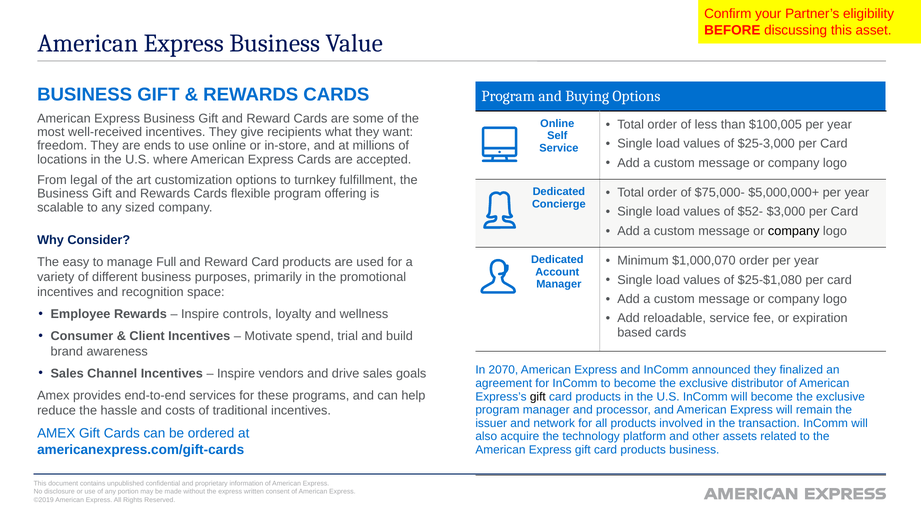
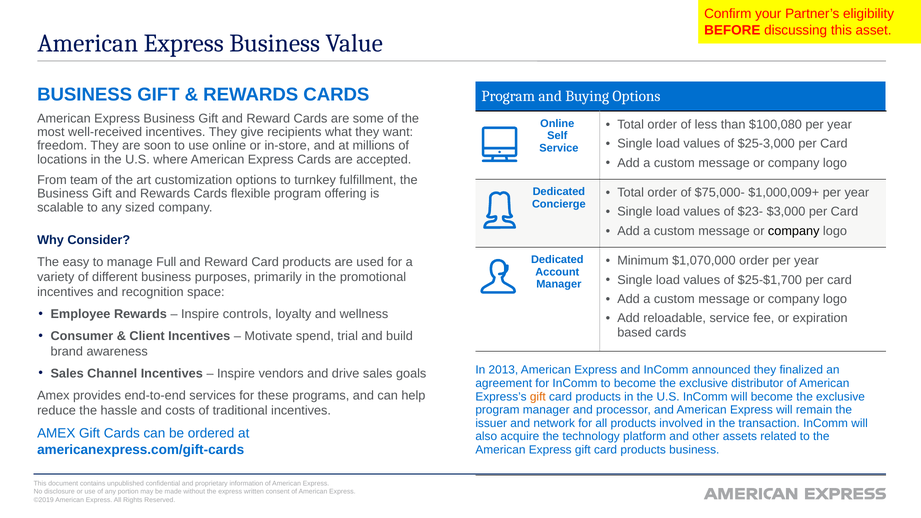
$100,005: $100,005 -> $100,080 (775, 124)
ends: ends -> soon (157, 146)
legal: legal -> team (84, 180)
$5,000,000+: $5,000,000+ -> $1,000,009+ (784, 193)
$52-: $52- -> $23- (750, 212)
$1,000,070: $1,000,070 -> $1,070,000 (704, 261)
$25-$1,080: $25-$1,080 -> $25-$1,700 (770, 280)
2070: 2070 -> 2013 (503, 370)
gift colour: black -> orange (538, 397)
